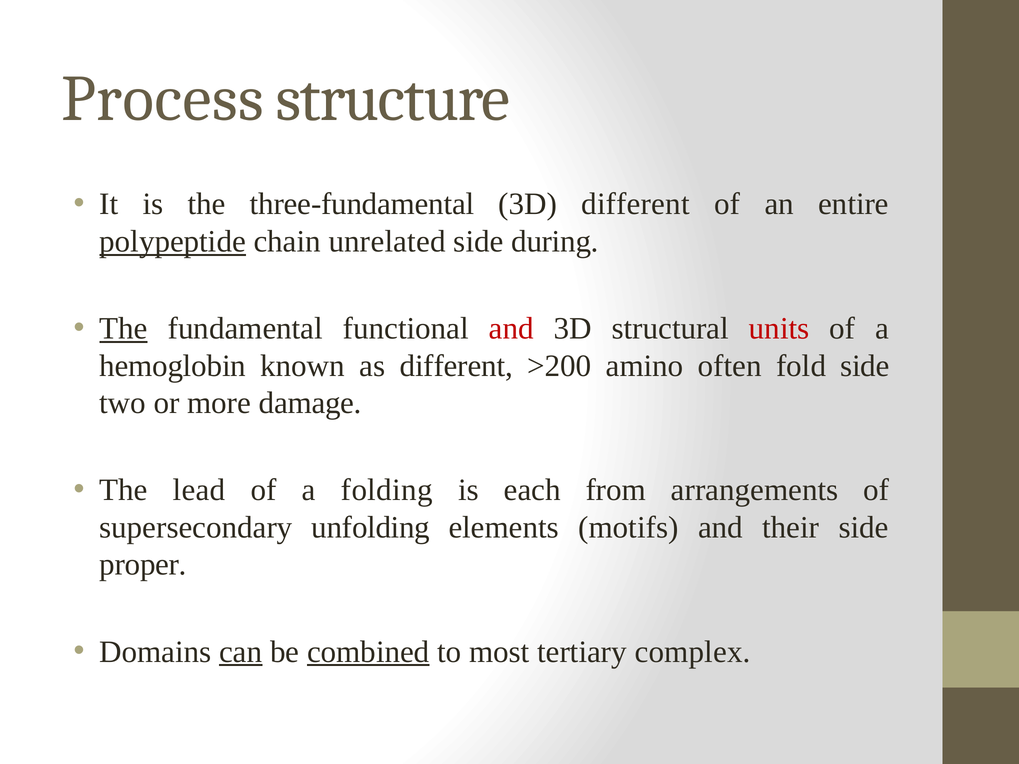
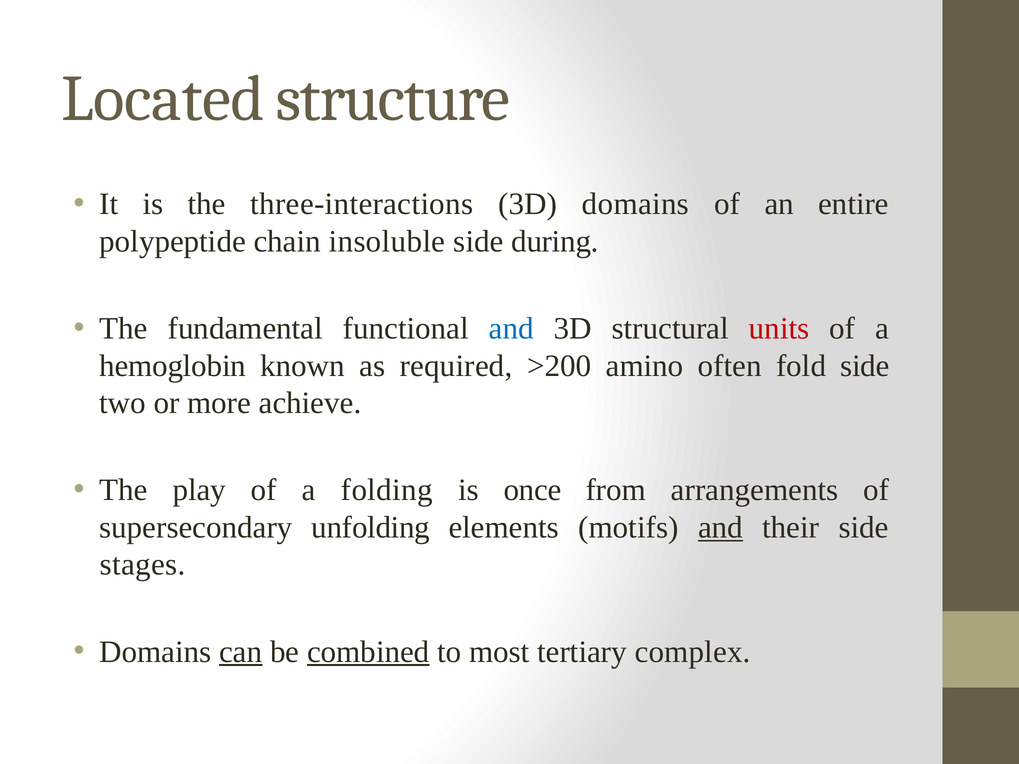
Process: Process -> Located (163, 99)
three-fundamental: three-fundamental -> three-interactions (362, 204)
3D different: different -> domains (635, 204)
polypeptide underline: present -> none (173, 242)
unrelated: unrelated -> insoluble (387, 242)
The underline: present -> none (124, 329)
and colour: red -> blue (511, 329)
as different: different -> required (456, 366)
damage: damage -> achieve (310, 403)
lead: lead -> play (199, 490)
each: each -> once (533, 490)
and underline: none -> present (720, 528)
proper: proper -> stages (143, 565)
